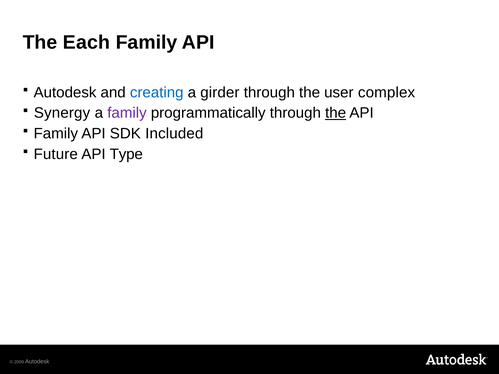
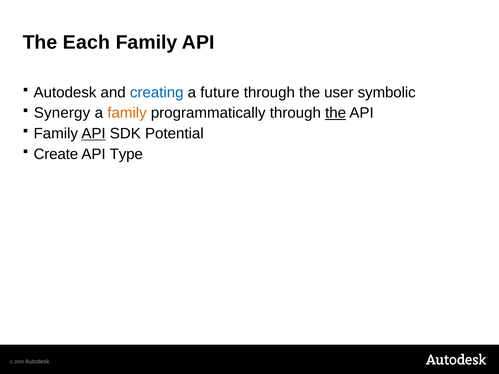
girder: girder -> future (220, 92)
complex: complex -> symbolic (387, 92)
family colour: purple -> orange (127, 113)
API underline: none -> present (94, 134)
Included: Included -> Potential (174, 134)
Future: Future -> Create (56, 154)
